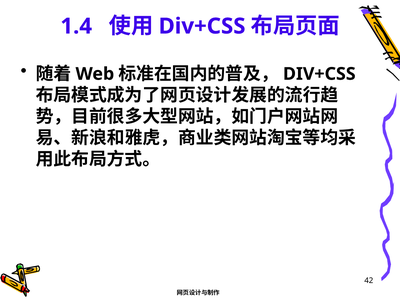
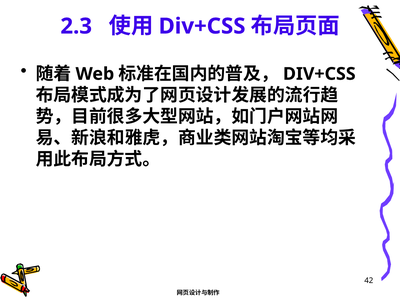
1.4: 1.4 -> 2.3 (76, 26)
